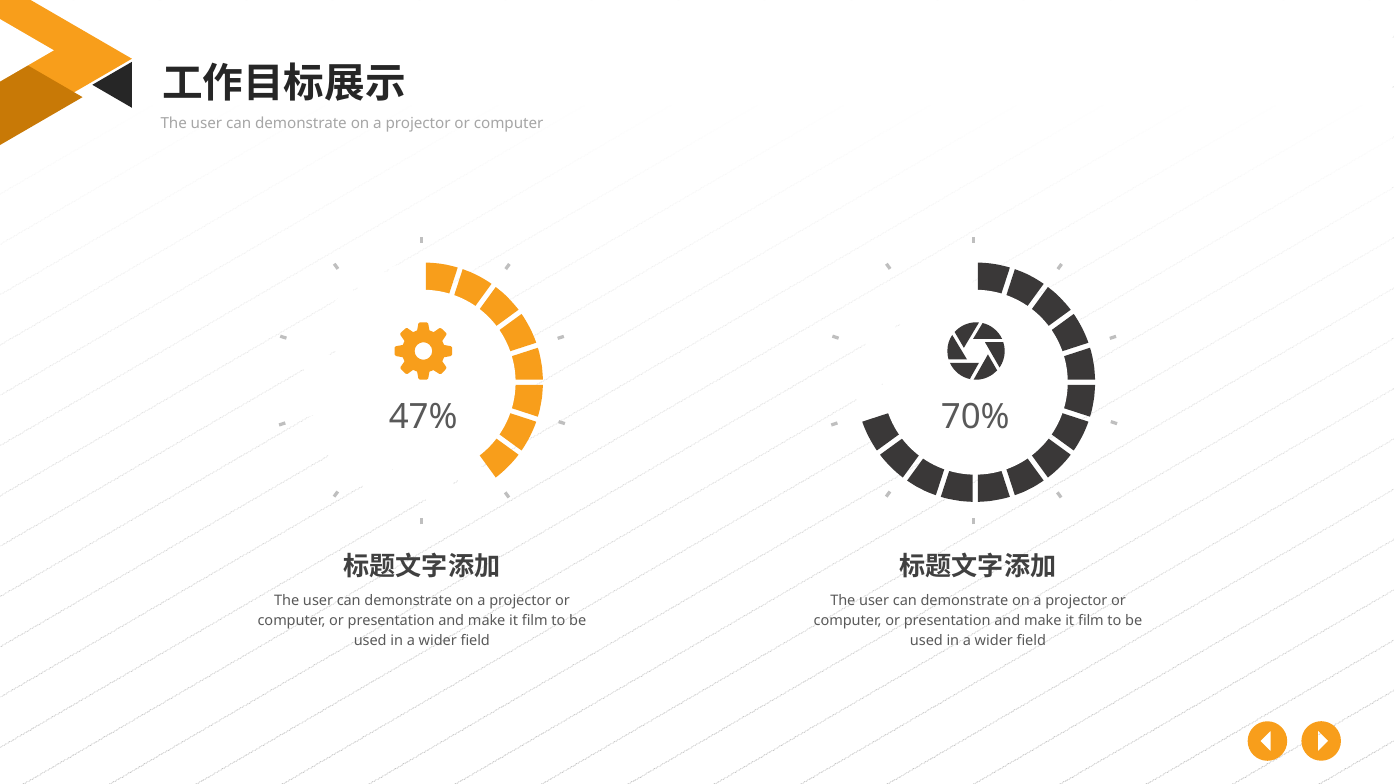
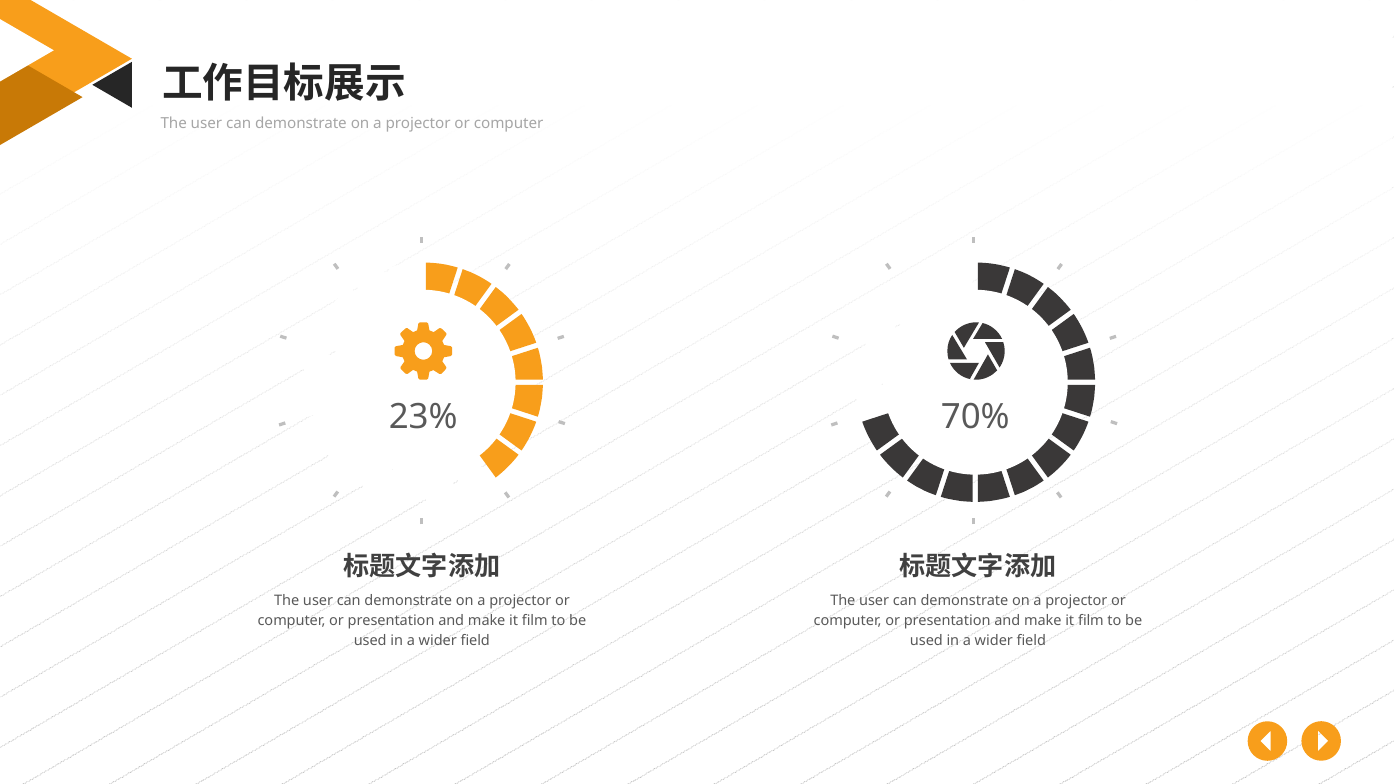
47%: 47% -> 23% (423, 417)
